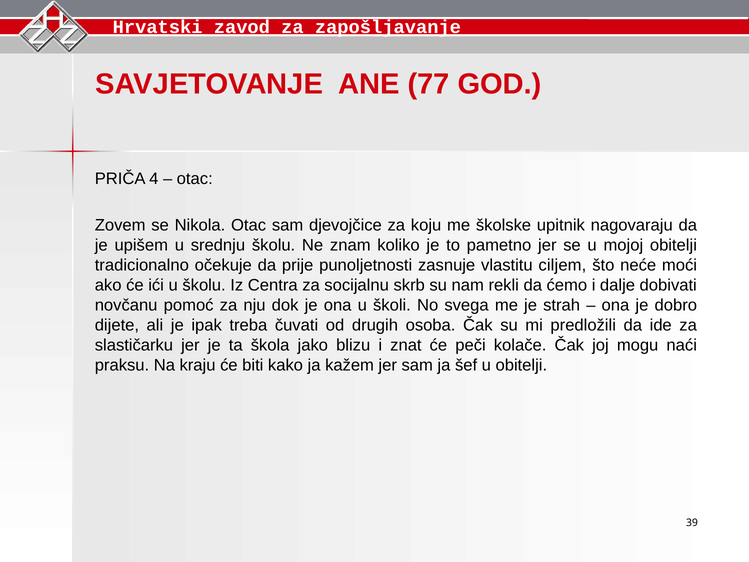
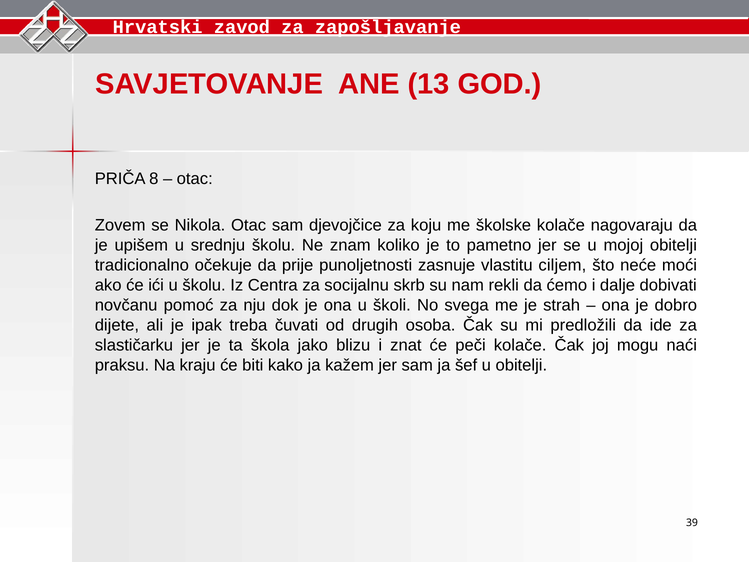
77: 77 -> 13 (429, 84)
4: 4 -> 8 (154, 179)
školske upitnik: upitnik -> kolače (561, 225)
